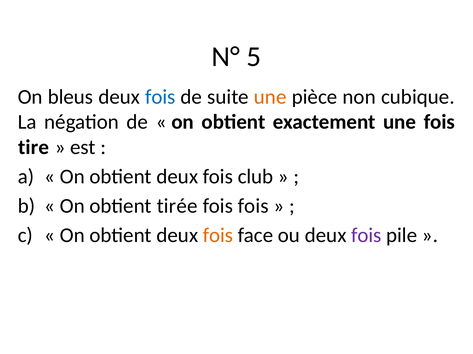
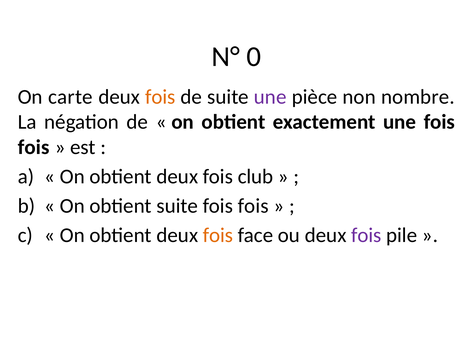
5: 5 -> 0 (254, 57)
bleus: bleus -> carte (70, 97)
fois colour: blue -> orange (160, 97)
une colour: orange -> purple (270, 97)
cubique: cubique -> nombre (418, 97)
tire: tire -> fois (34, 147)
obtient tirée: tirée -> suite (177, 206)
